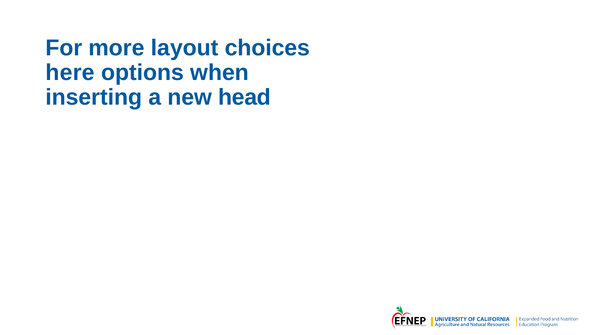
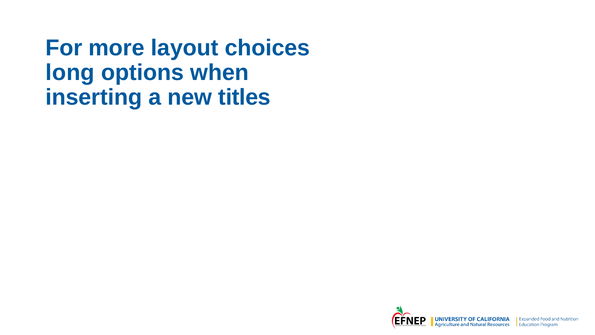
here: here -> long (70, 72)
head: head -> titles (245, 97)
